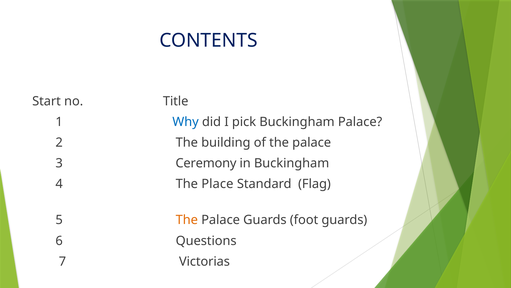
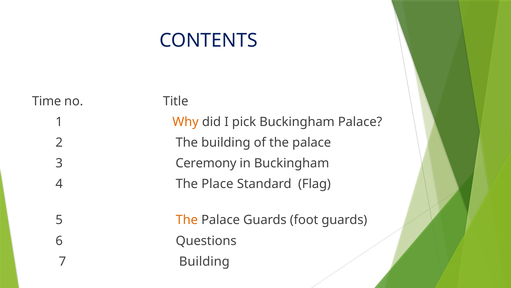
Start: Start -> Time (47, 101)
Why colour: blue -> orange (186, 122)
7 Victorias: Victorias -> Building (204, 261)
